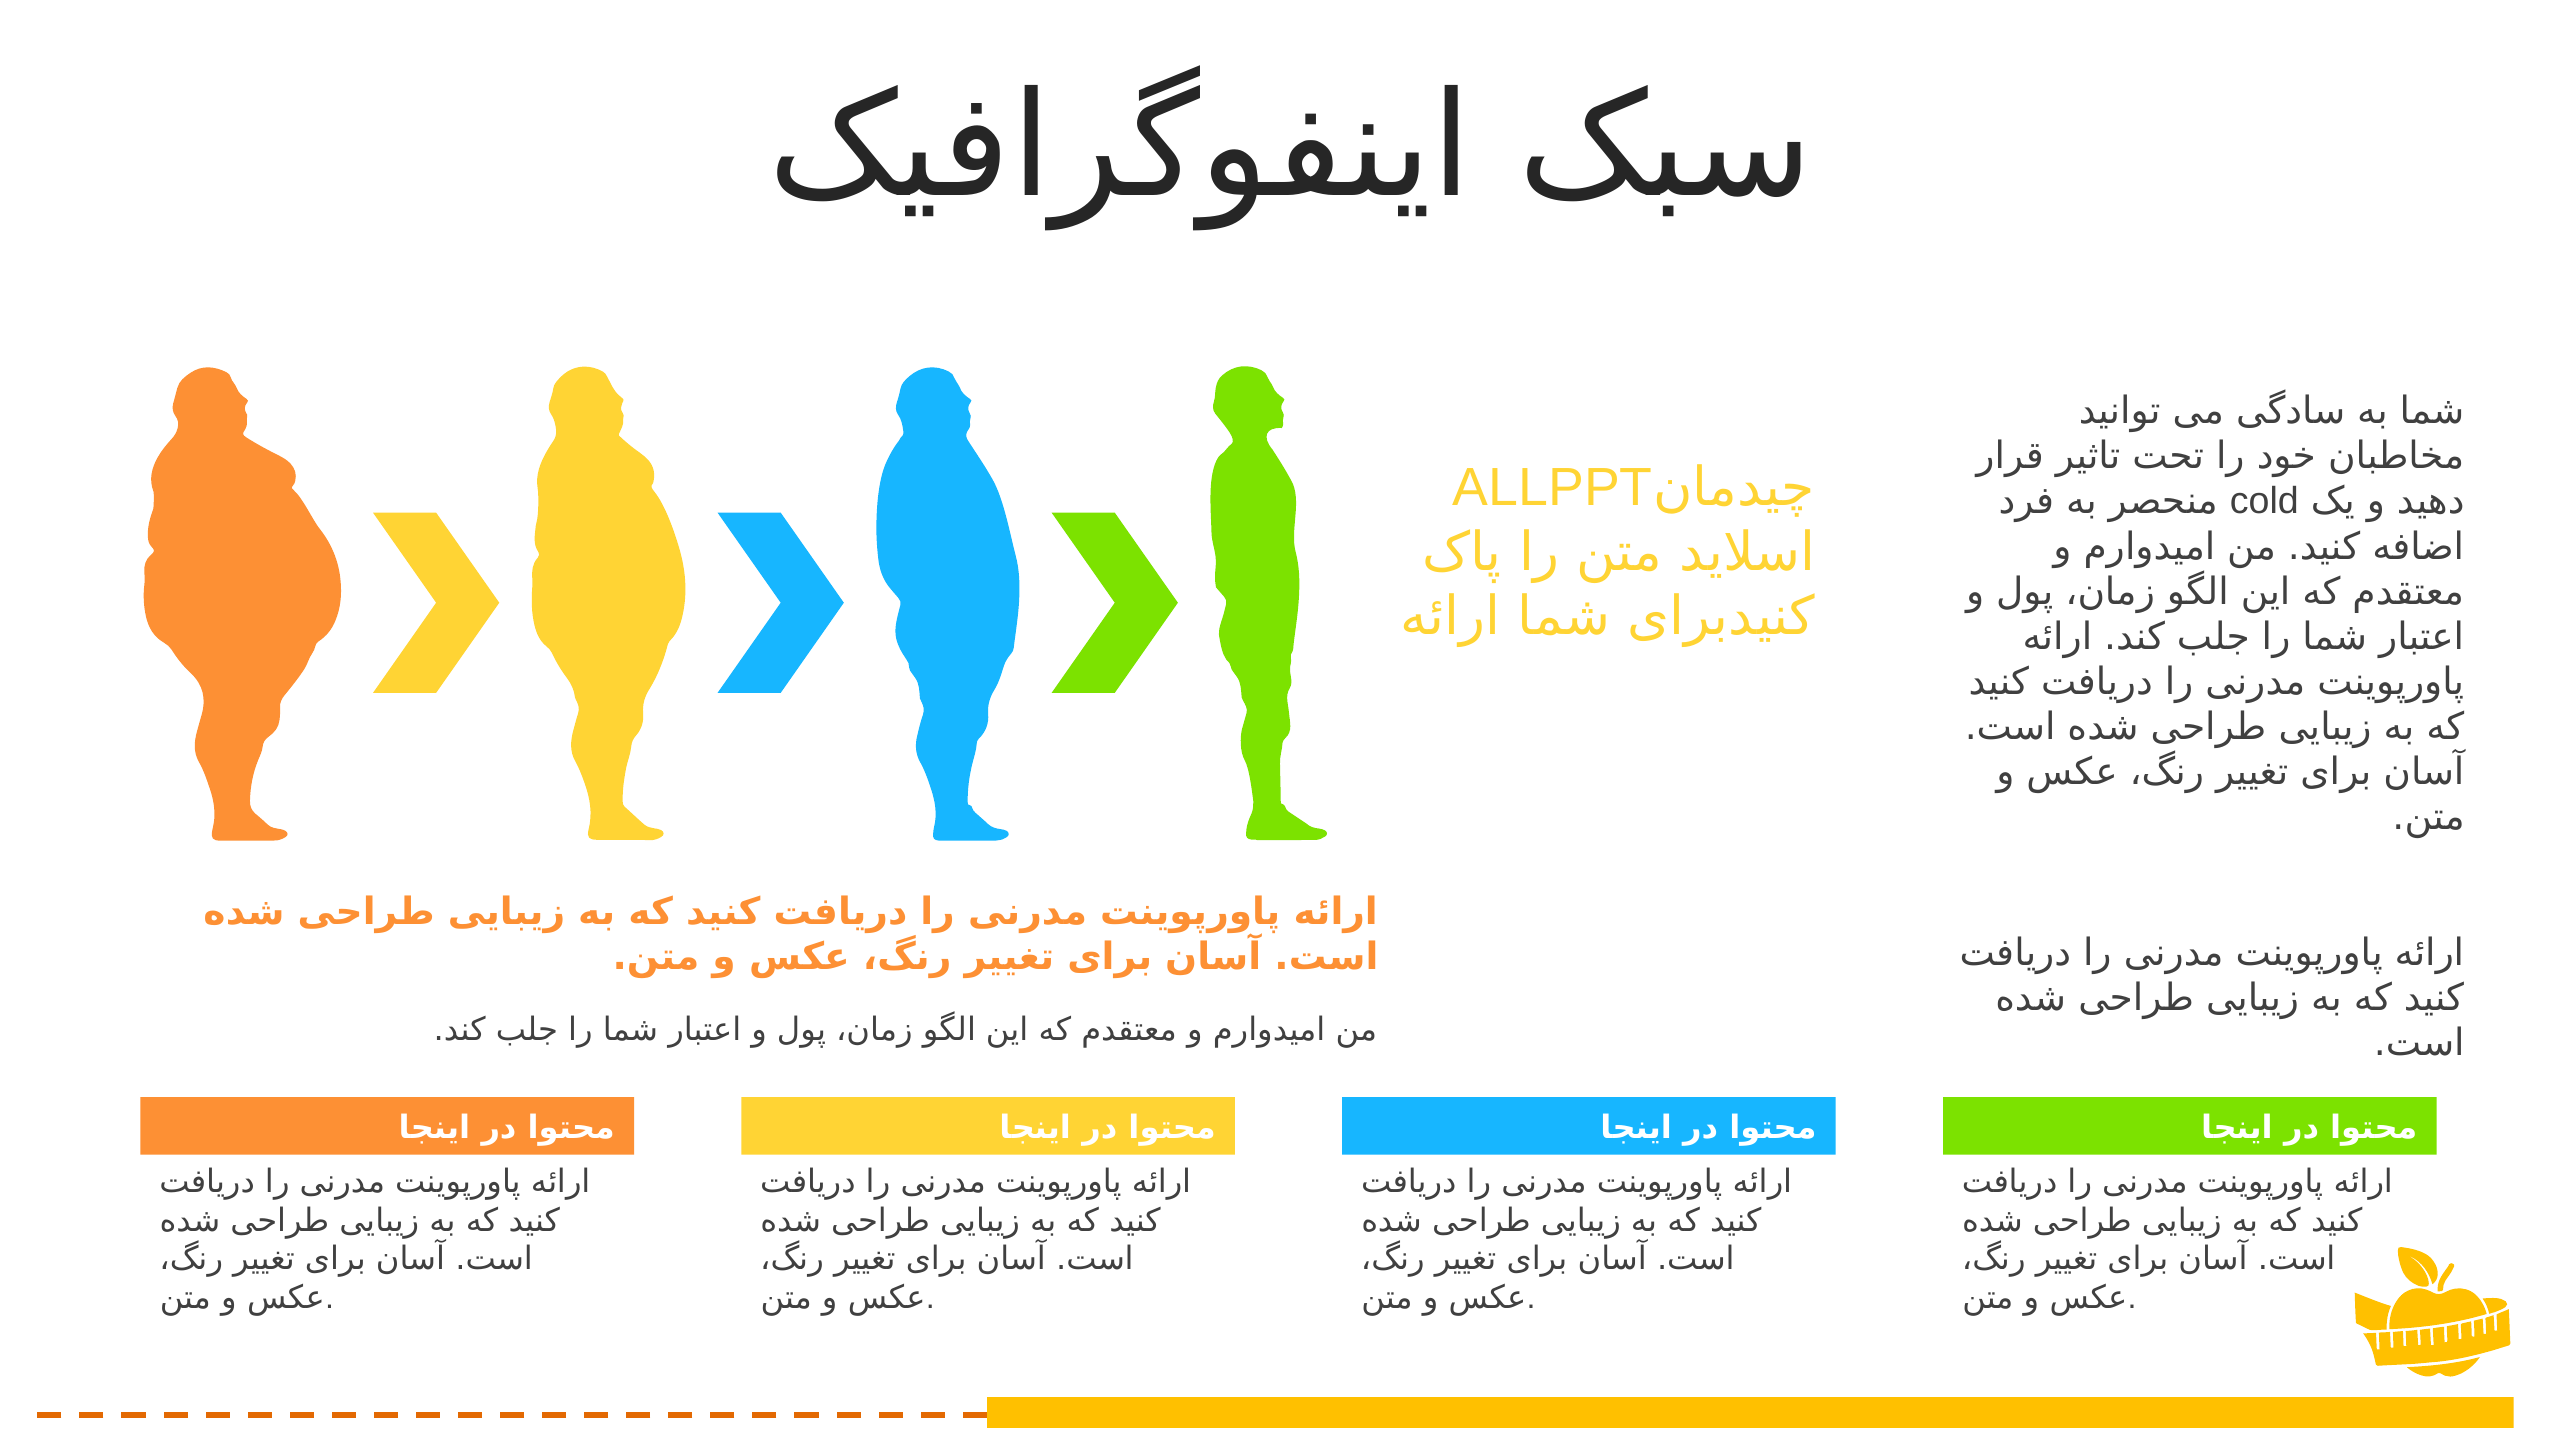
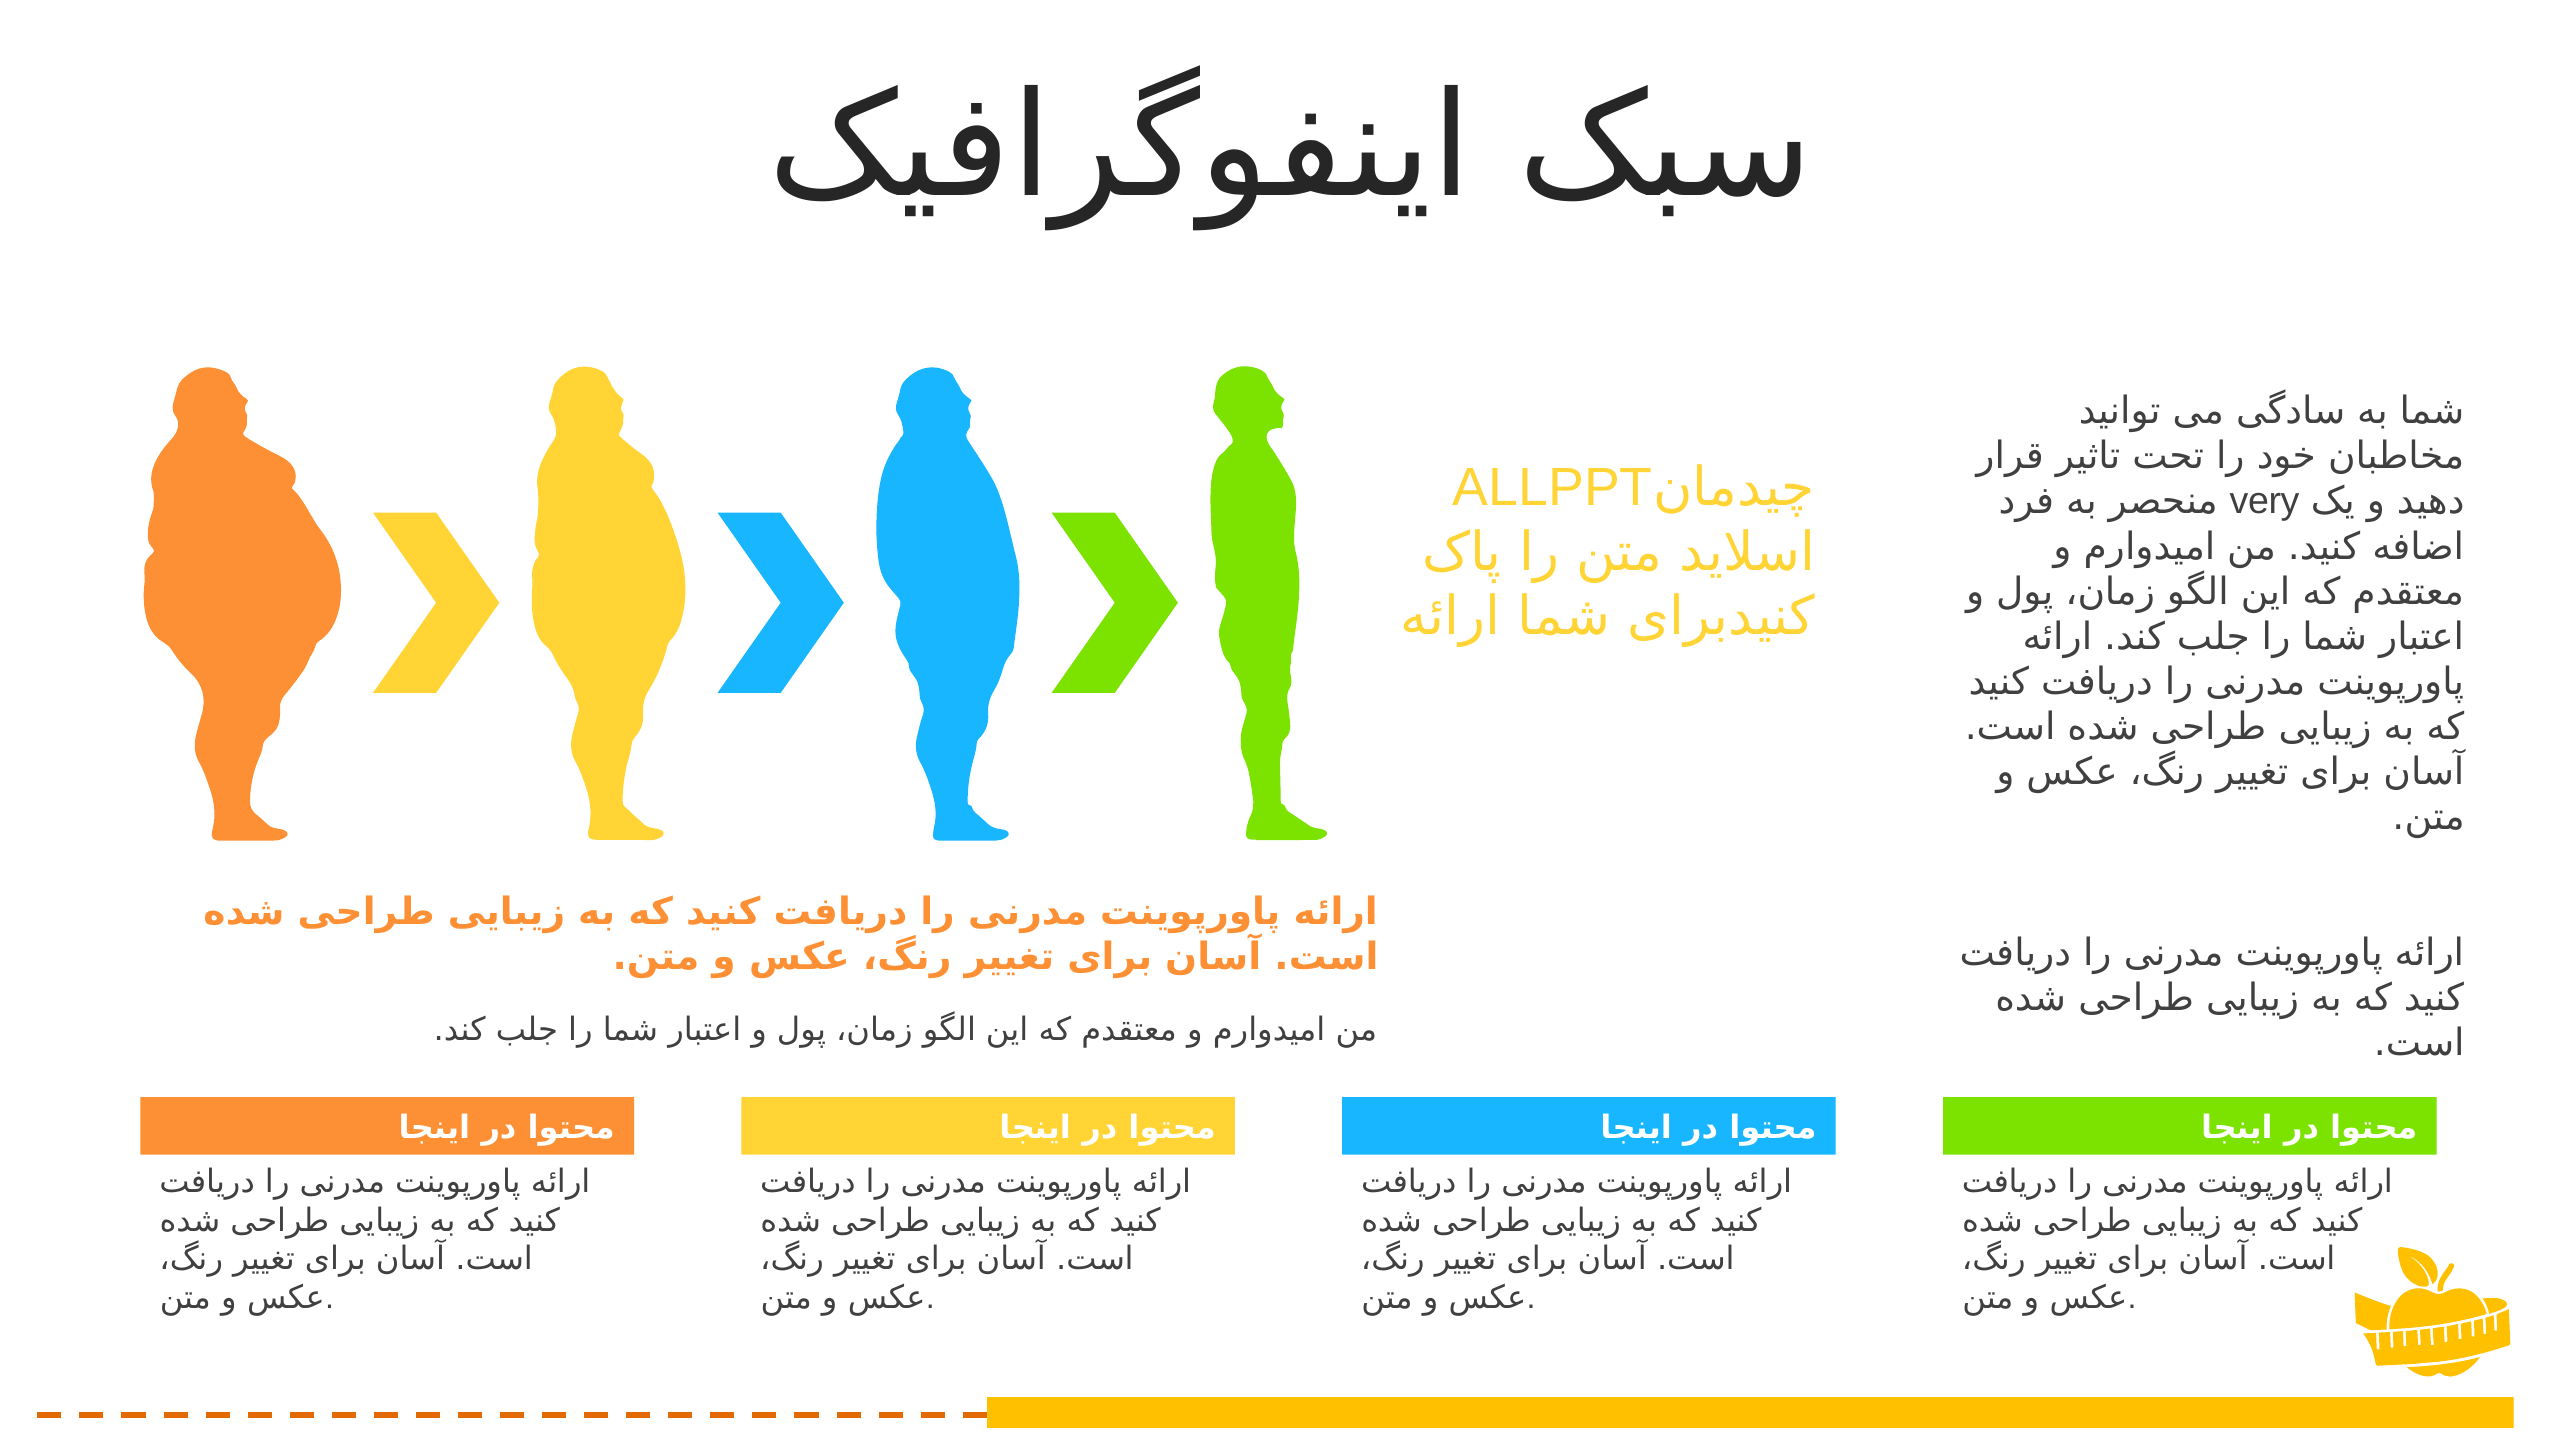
cold: cold -> very (2265, 502)
